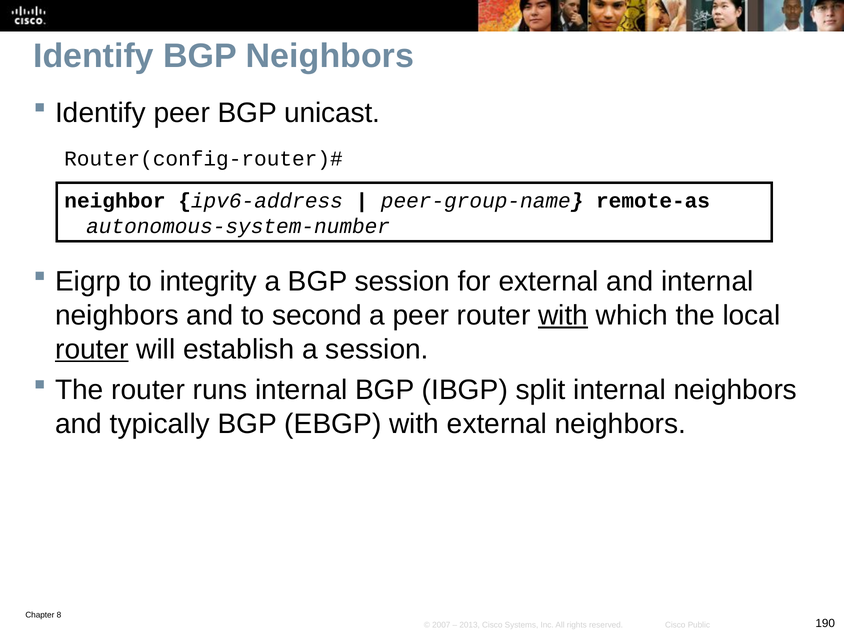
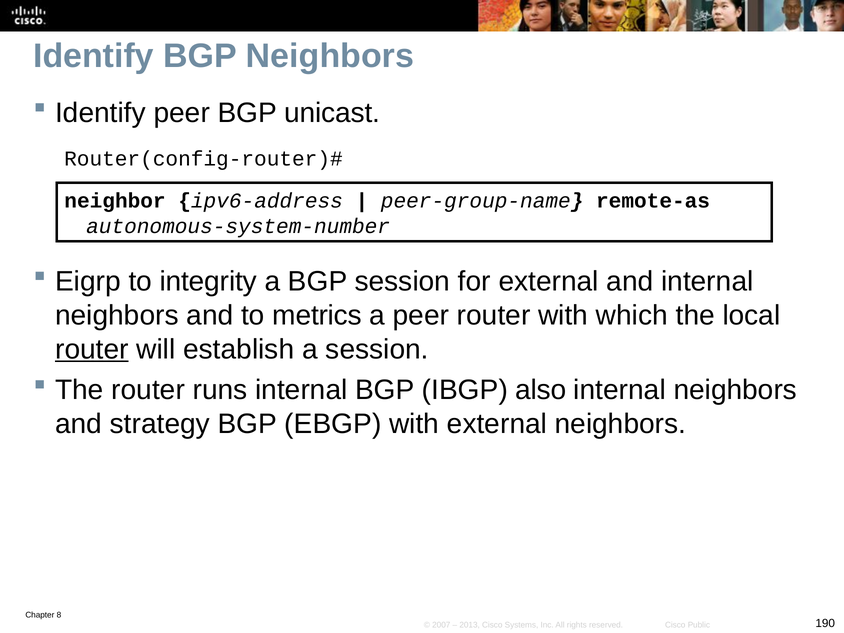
second: second -> metrics (317, 315)
with underline: present -> none (563, 315)
split: split -> also (541, 390)
typically: typically -> strategy (160, 424)
